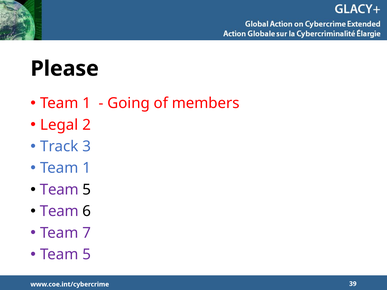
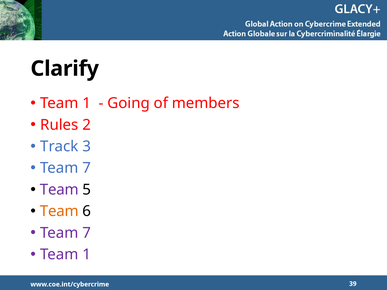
Please: Please -> Clarify (65, 69)
Legal: Legal -> Rules (59, 125)
1: 1 -> 7 (87, 168)
Team colour: purple -> orange (59, 211)
5: 5 -> 1 (87, 255)
